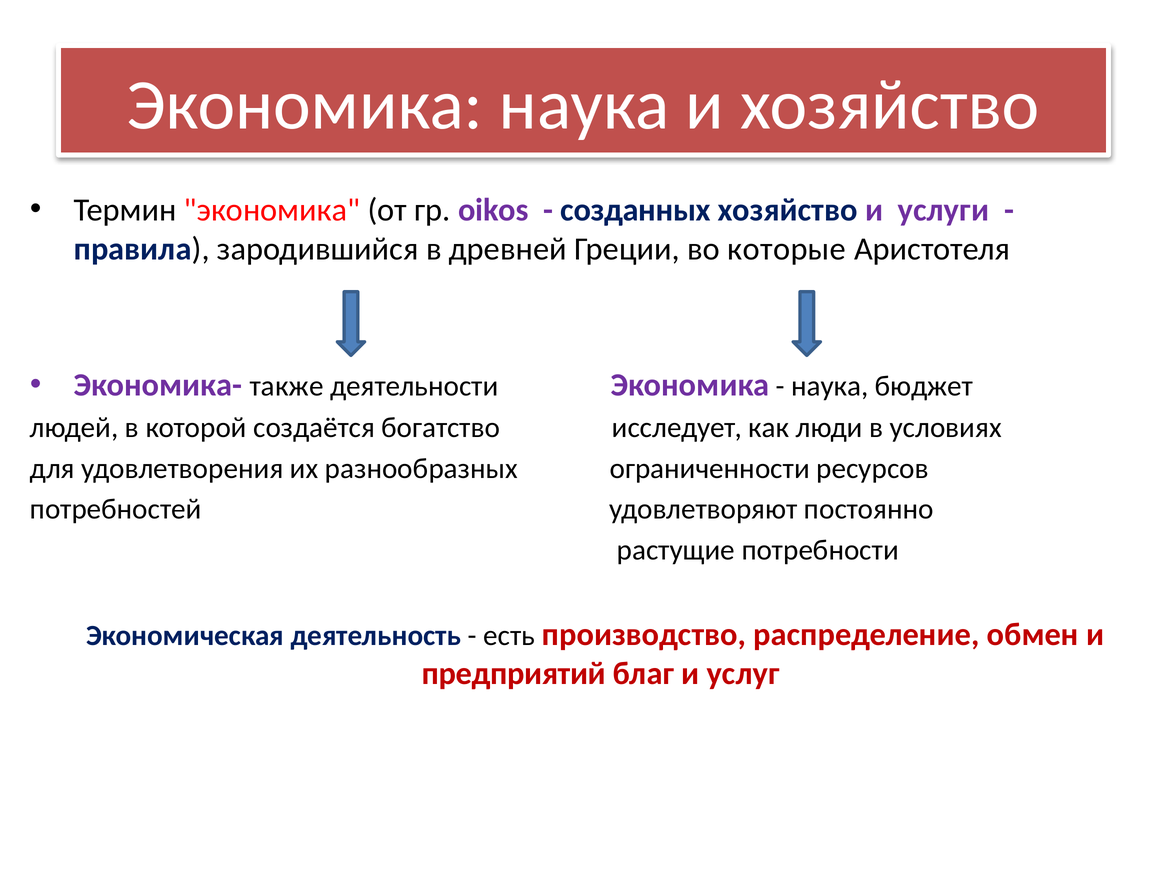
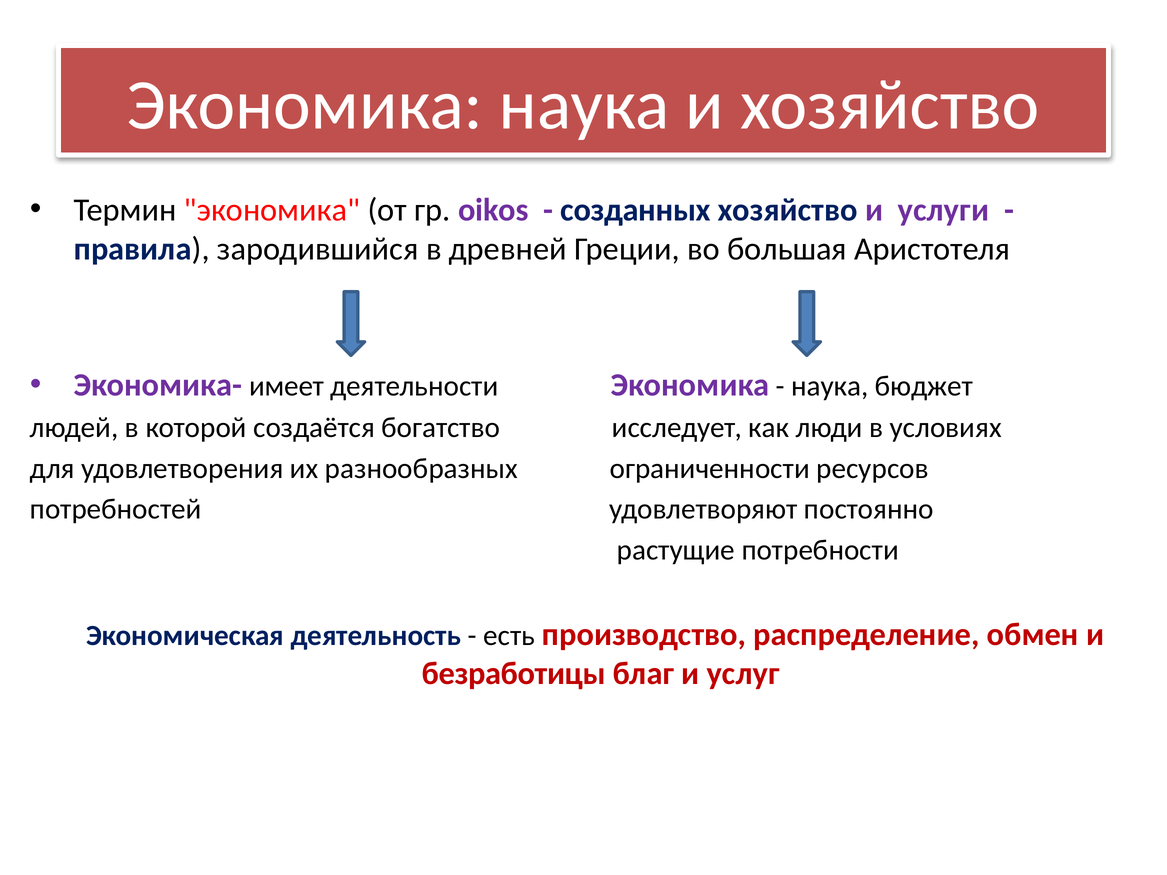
которые: которые -> большая (787, 249)
также: также -> имеет (287, 386)
предприятий: предприятий -> безработицы (514, 674)
